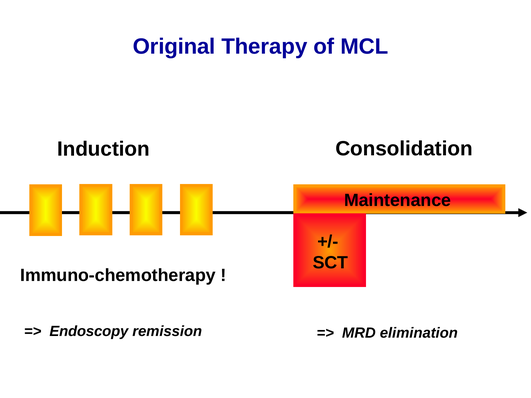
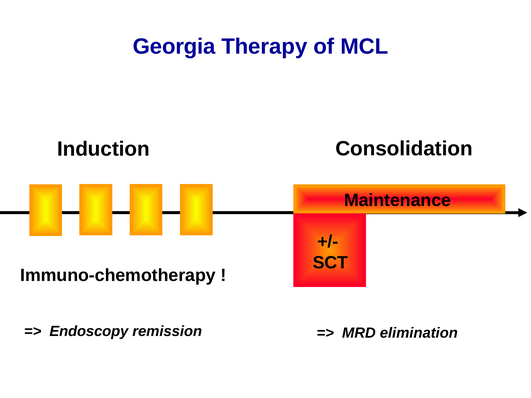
Original: Original -> Georgia (174, 47)
